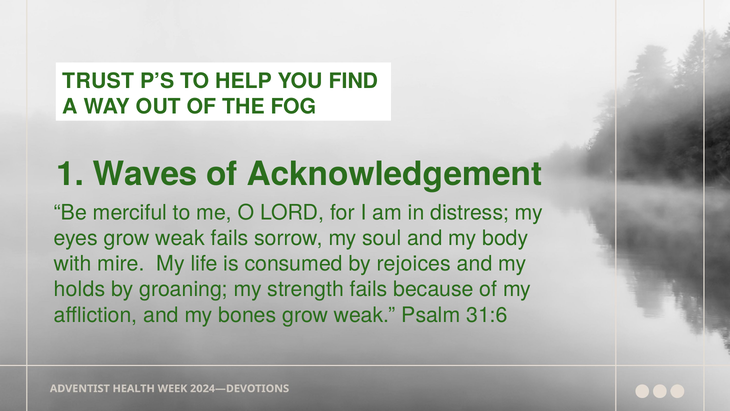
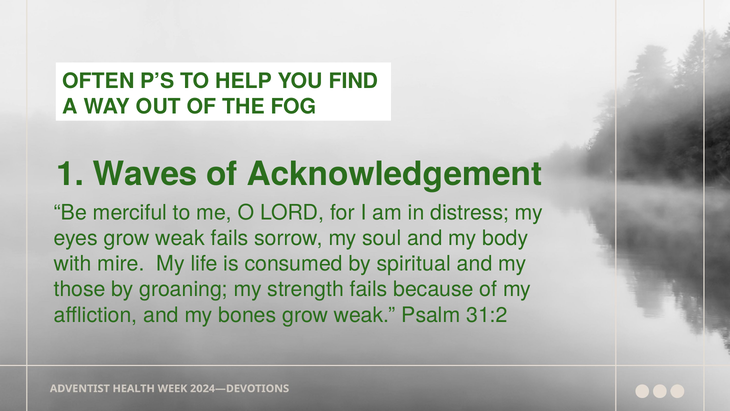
TRUST: TRUST -> OFTEN (98, 81)
rejoices: rejoices -> spiritual (414, 264)
holds: holds -> those (80, 289)
31:6: 31:6 -> 31:2 (487, 315)
